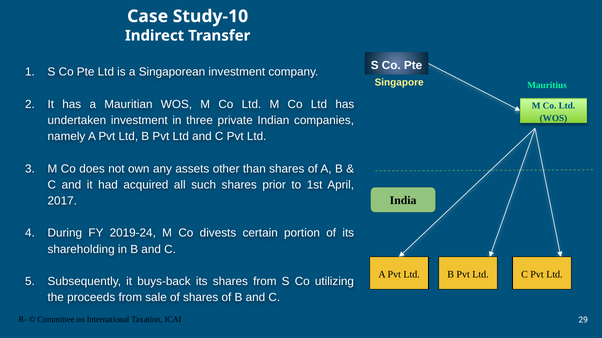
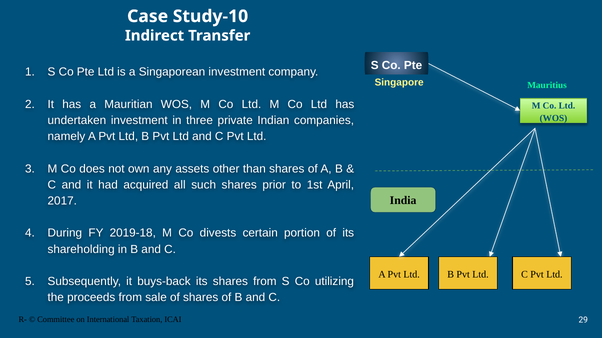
2019-24: 2019-24 -> 2019-18 (133, 234)
